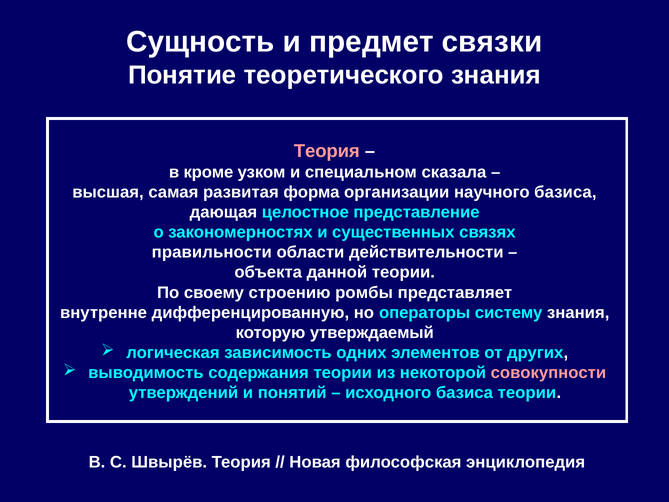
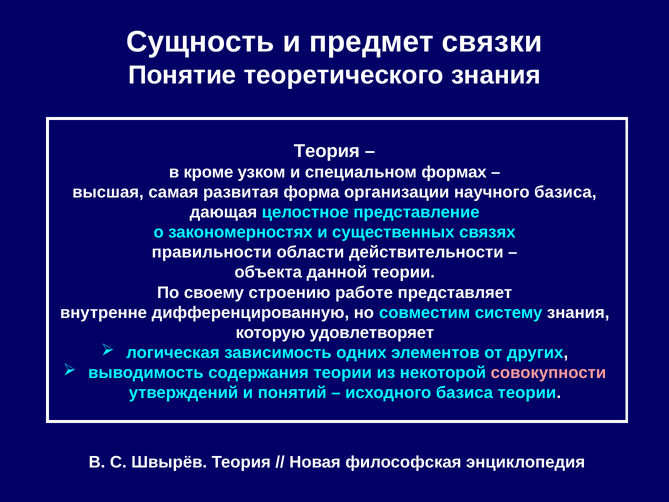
Теория colour: pink -> white (327, 151)
сказала: сказала -> формах (454, 172)
ромбы: ромбы -> работе (364, 292)
операторы: операторы -> совместим (425, 312)
утверждаемый: утверждаемый -> удовлетворяет (372, 332)
